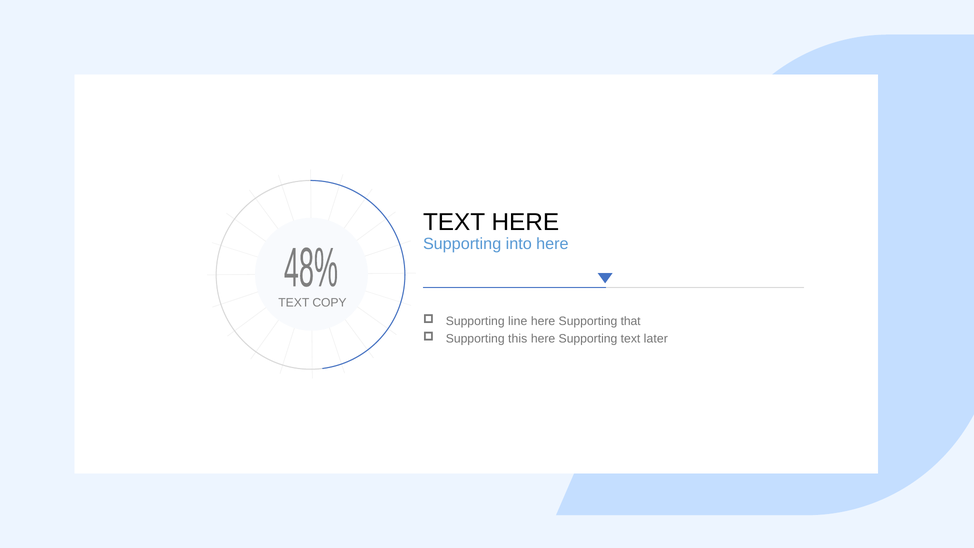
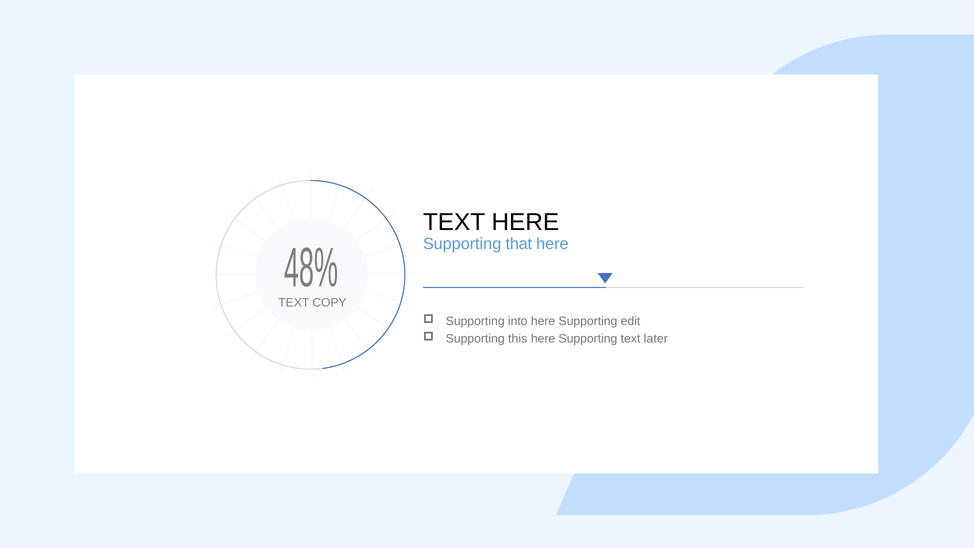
into: into -> that (519, 244)
line: line -> into (518, 321)
Supporting that: that -> edit (631, 321)
